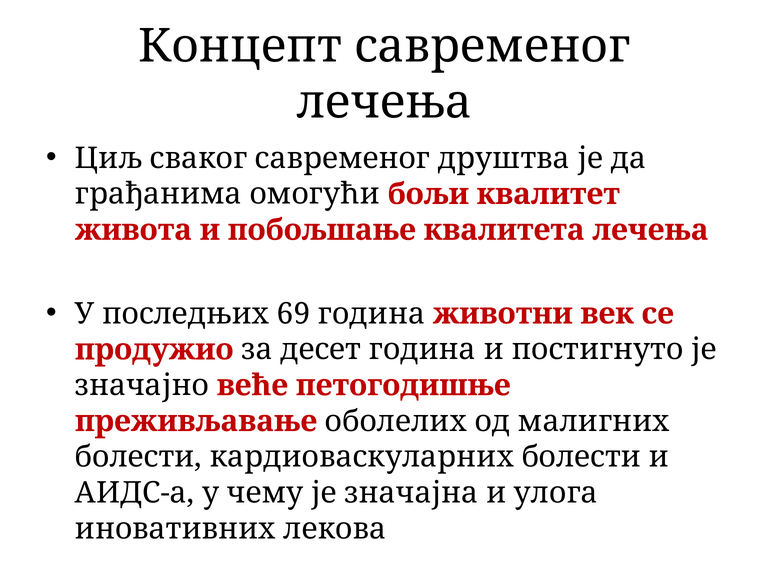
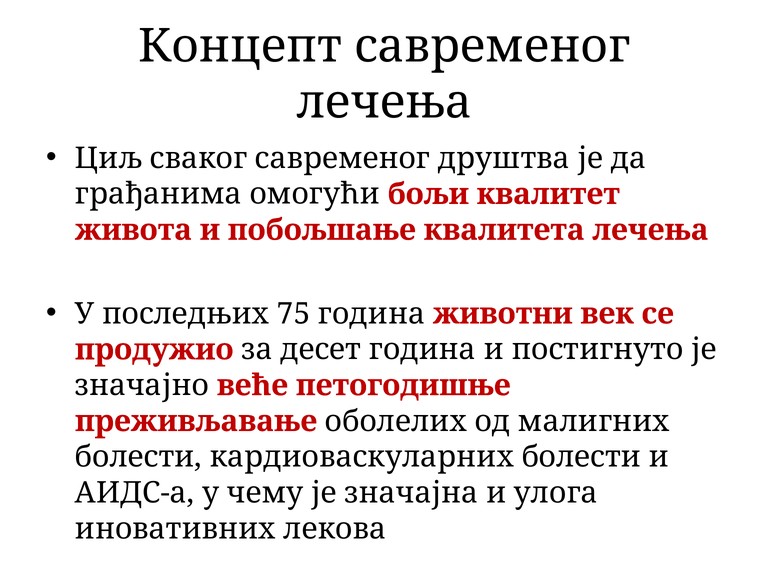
69: 69 -> 75 (294, 314)
